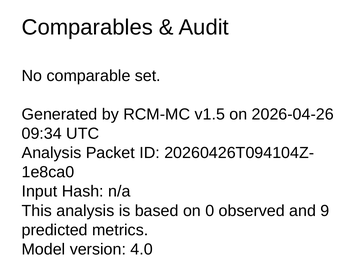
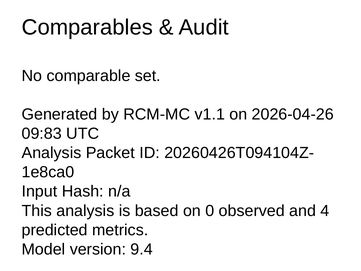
v1.5: v1.5 -> v1.1 (210, 114)
09:34: 09:34 -> 09:83 (42, 133)
9: 9 -> 4 (325, 211)
4.0: 4.0 -> 9.4 (142, 249)
